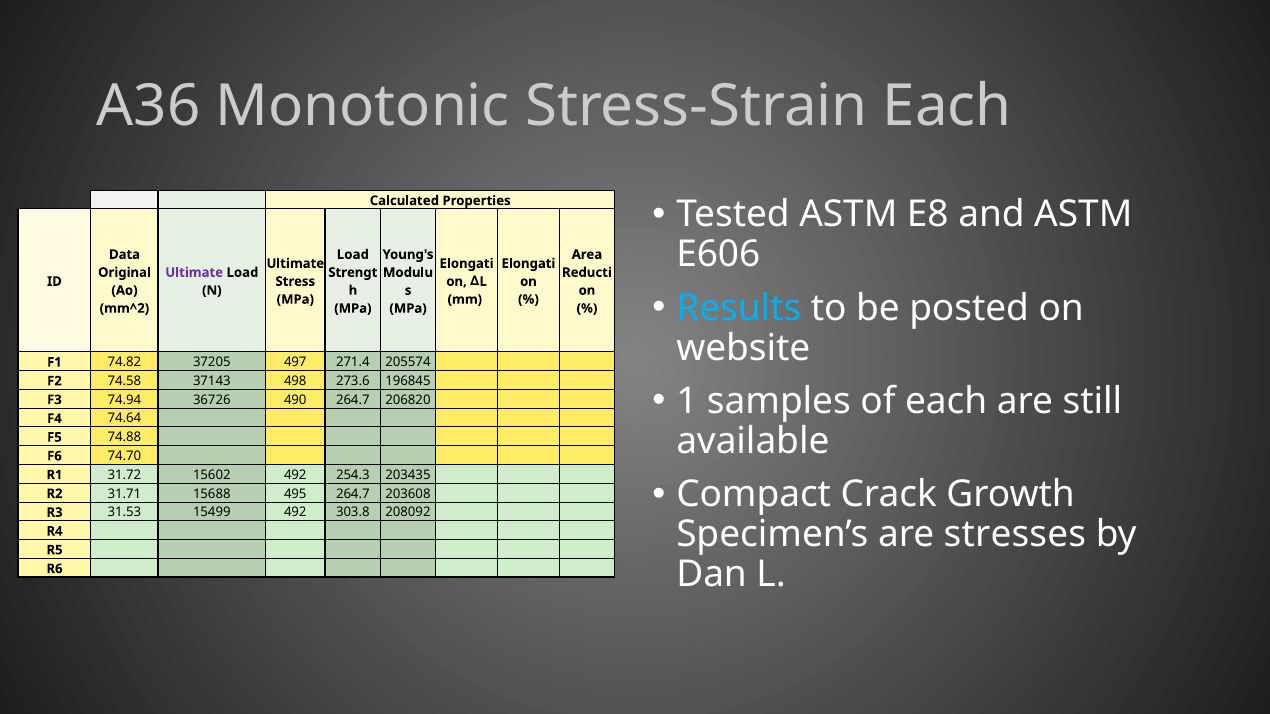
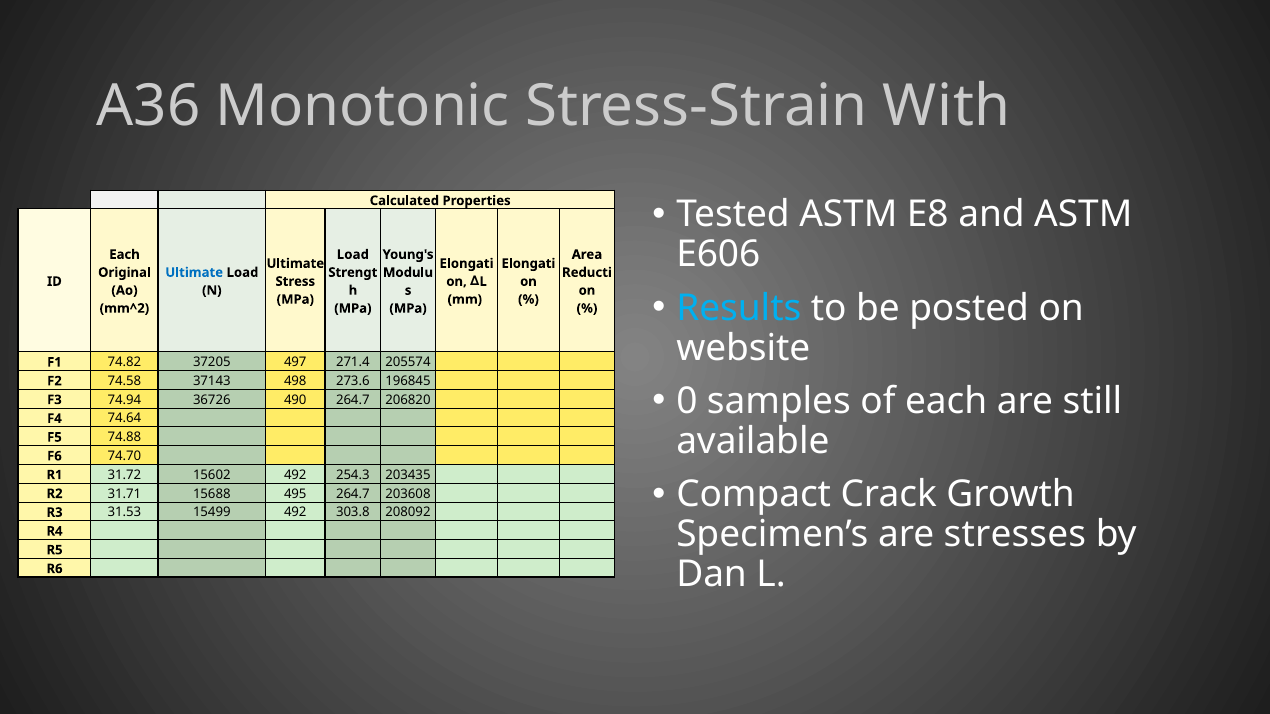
Stress-Strain Each: Each -> With (947, 107)
Data: Data -> Each (125, 255)
Ultimate colour: purple -> blue (194, 273)
1: 1 -> 0 (687, 401)
